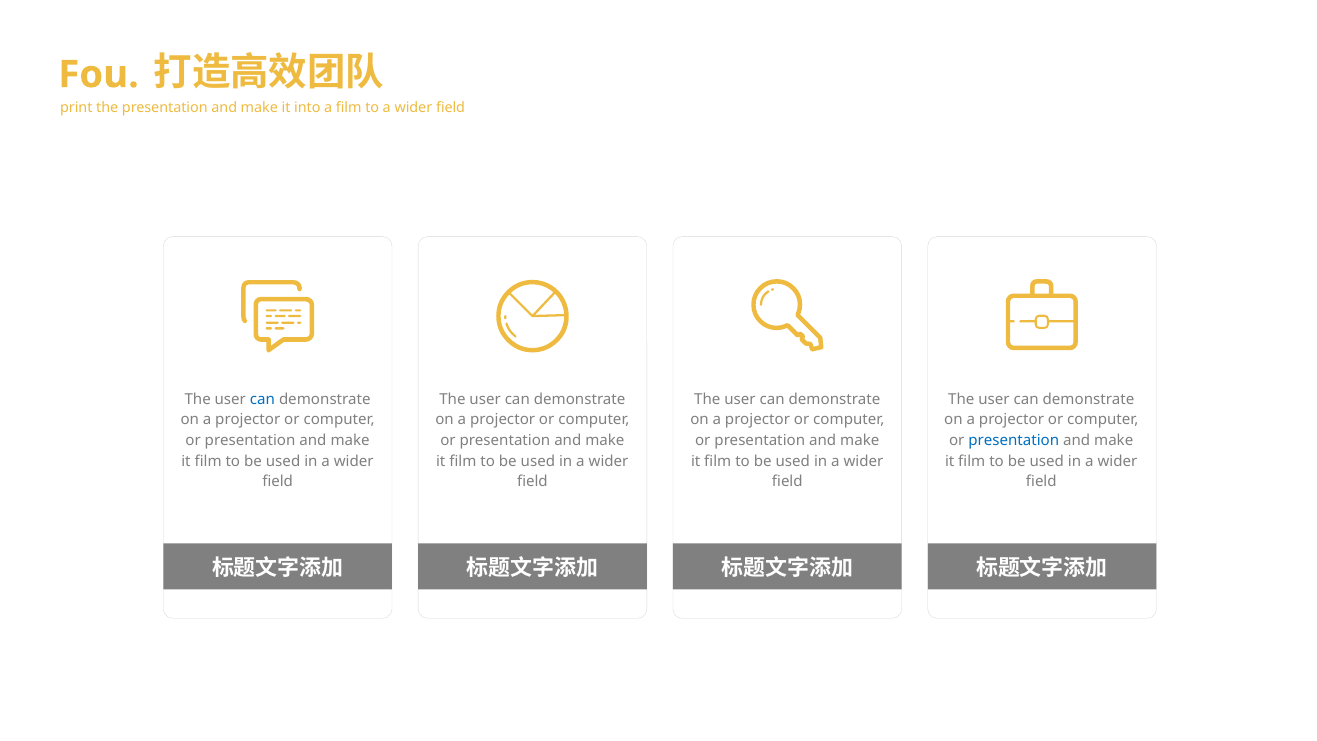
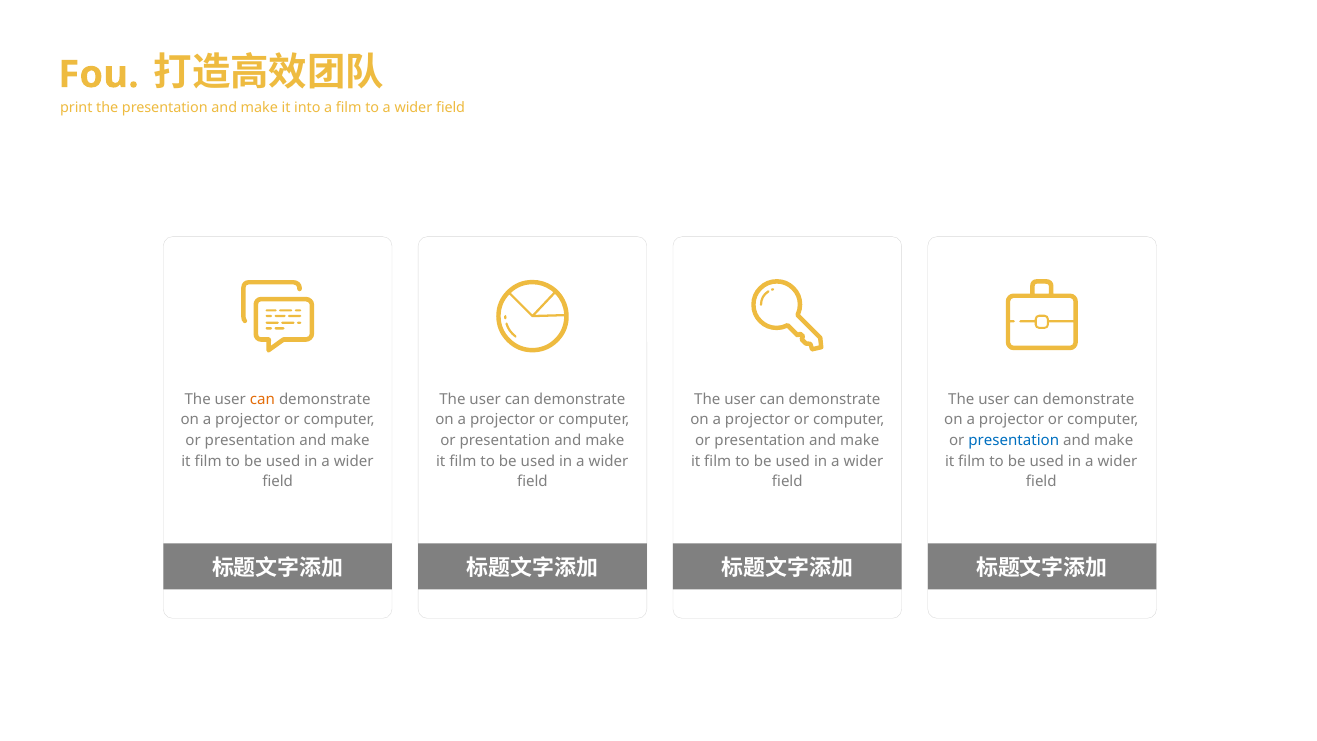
can colour: blue -> orange (262, 399)
